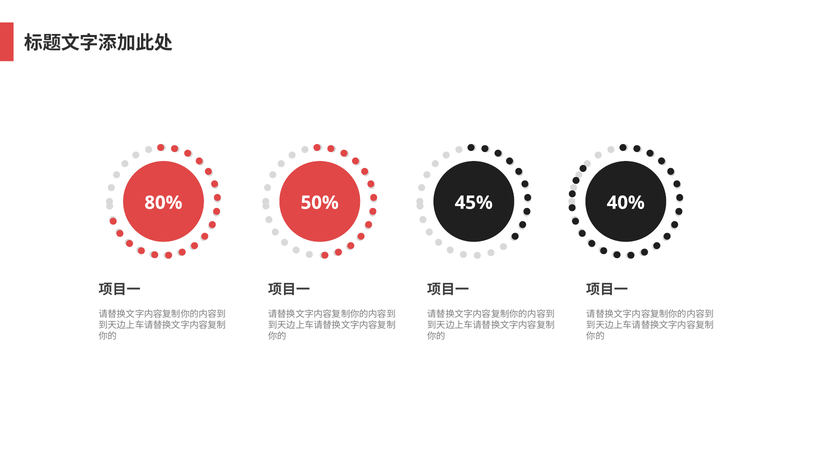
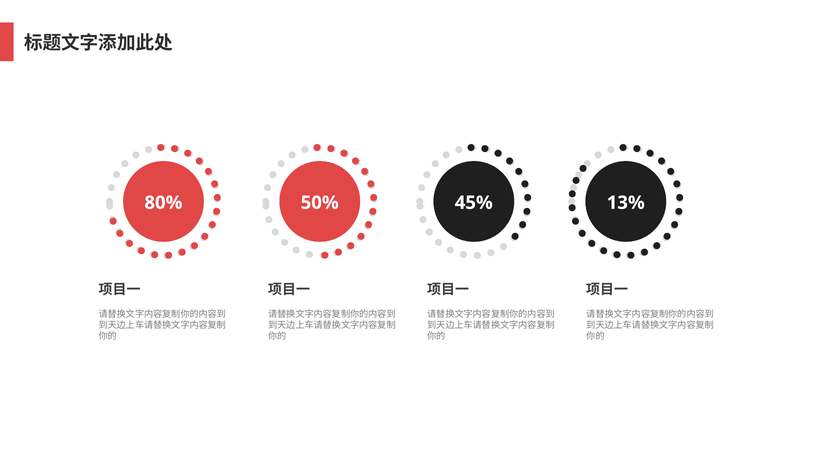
40%: 40% -> 13% (626, 203)
